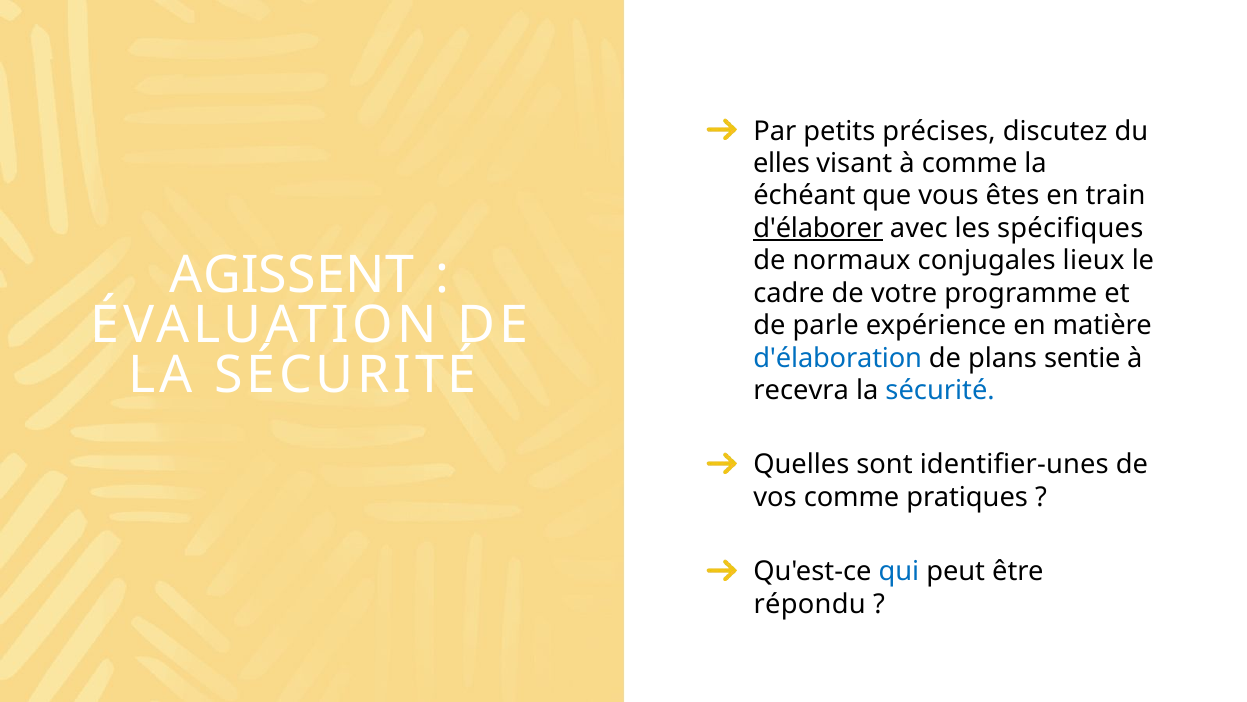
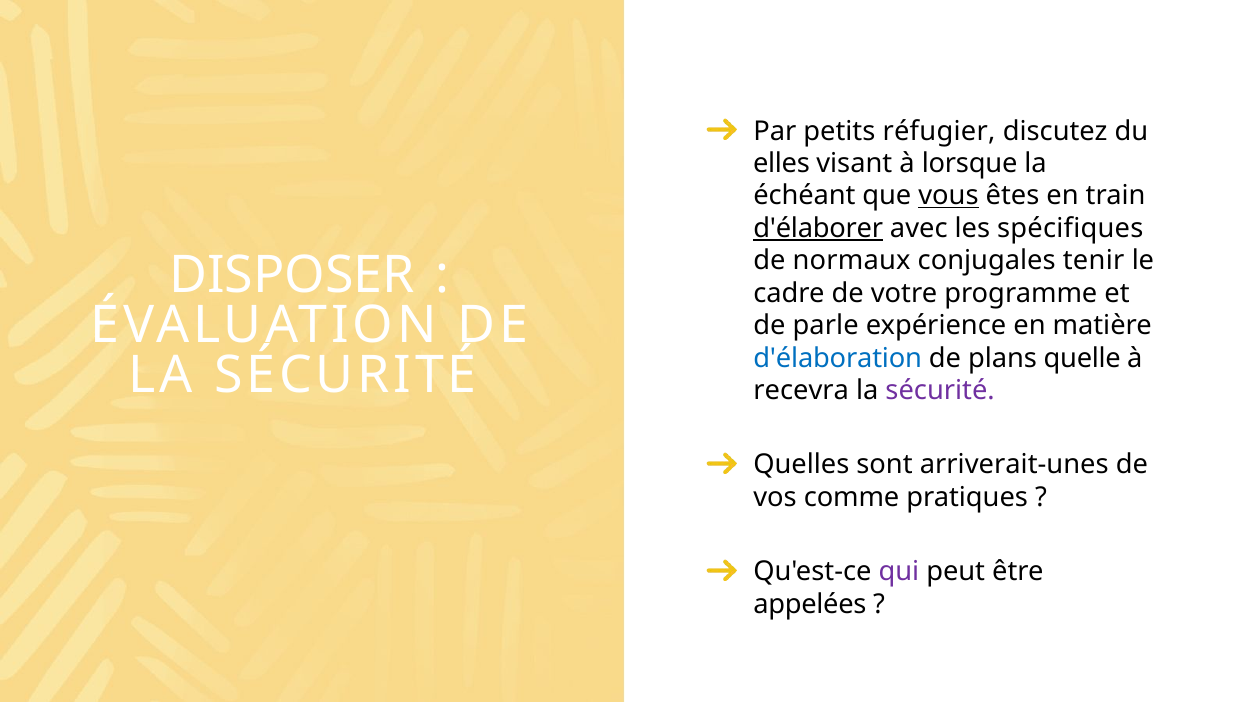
précises: précises -> réfugier (939, 131)
à comme: comme -> lorsque (970, 163)
vous underline: none -> present (948, 196)
lieux: lieux -> tenir (1094, 261)
AGISSENT: AGISSENT -> DISPOSER (292, 275)
sentie: sentie -> quelle (1082, 358)
sécurité colour: blue -> purple (940, 390)
identifier-unes: identifier-unes -> arriverait-unes (1014, 465)
qui colour: blue -> purple (899, 571)
répondu: répondu -> appelées (810, 604)
